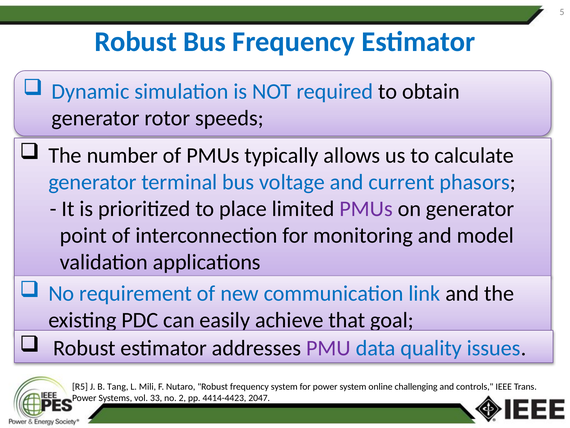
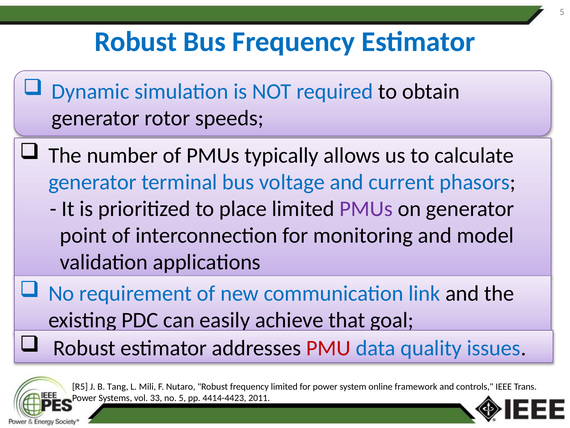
PMU colour: purple -> red (329, 348)
frequency system: system -> limited (284, 386)
challenging: challenging -> framework (416, 386)
no 2: 2 -> 5 (182, 398)
2047: 2047 -> 2011 (259, 398)
